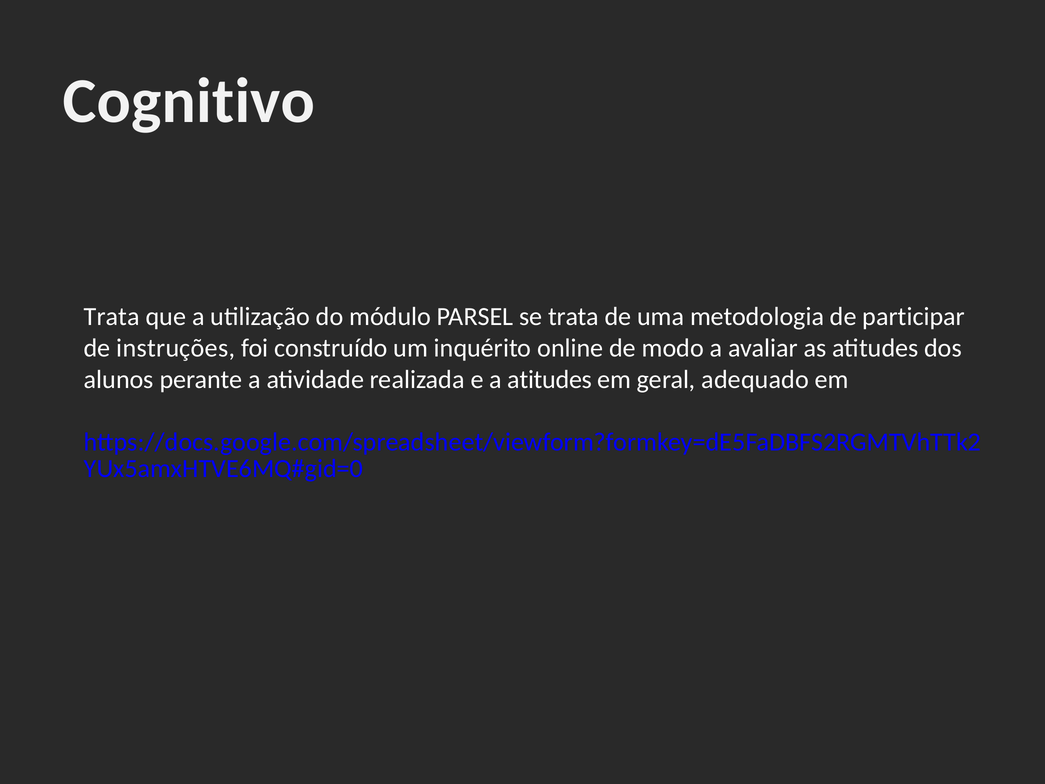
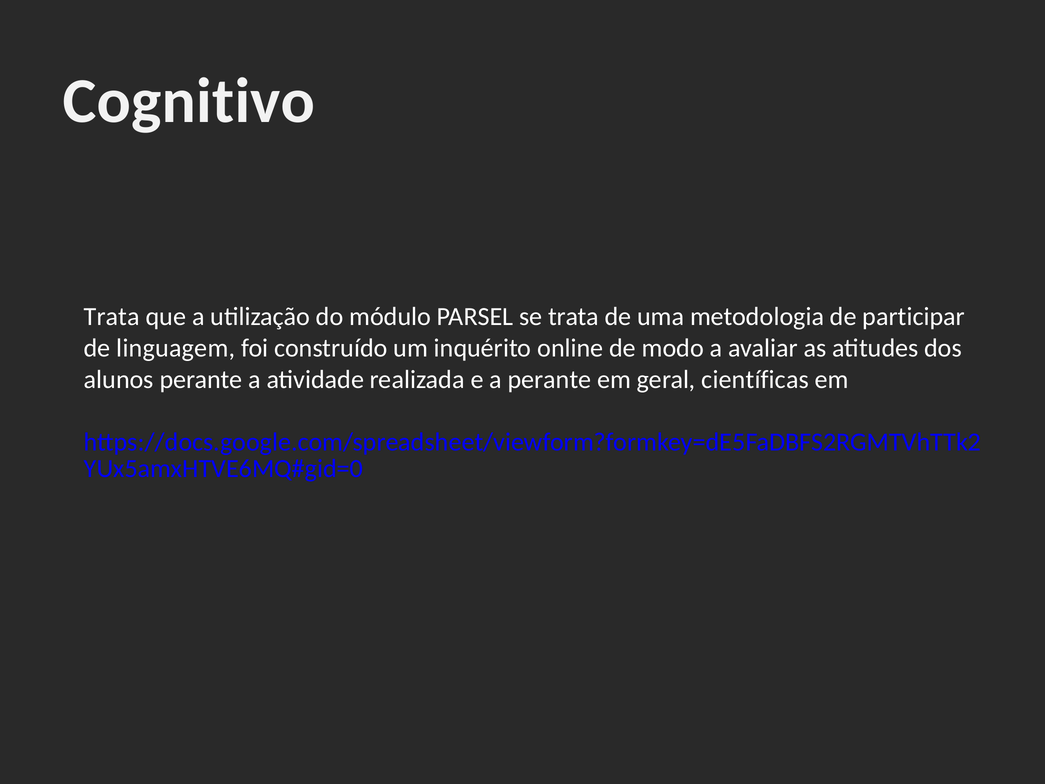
instruções: instruções -> linguagem (176, 348)
a atitudes: atitudes -> perante (550, 379)
adequado: adequado -> científicas (755, 379)
